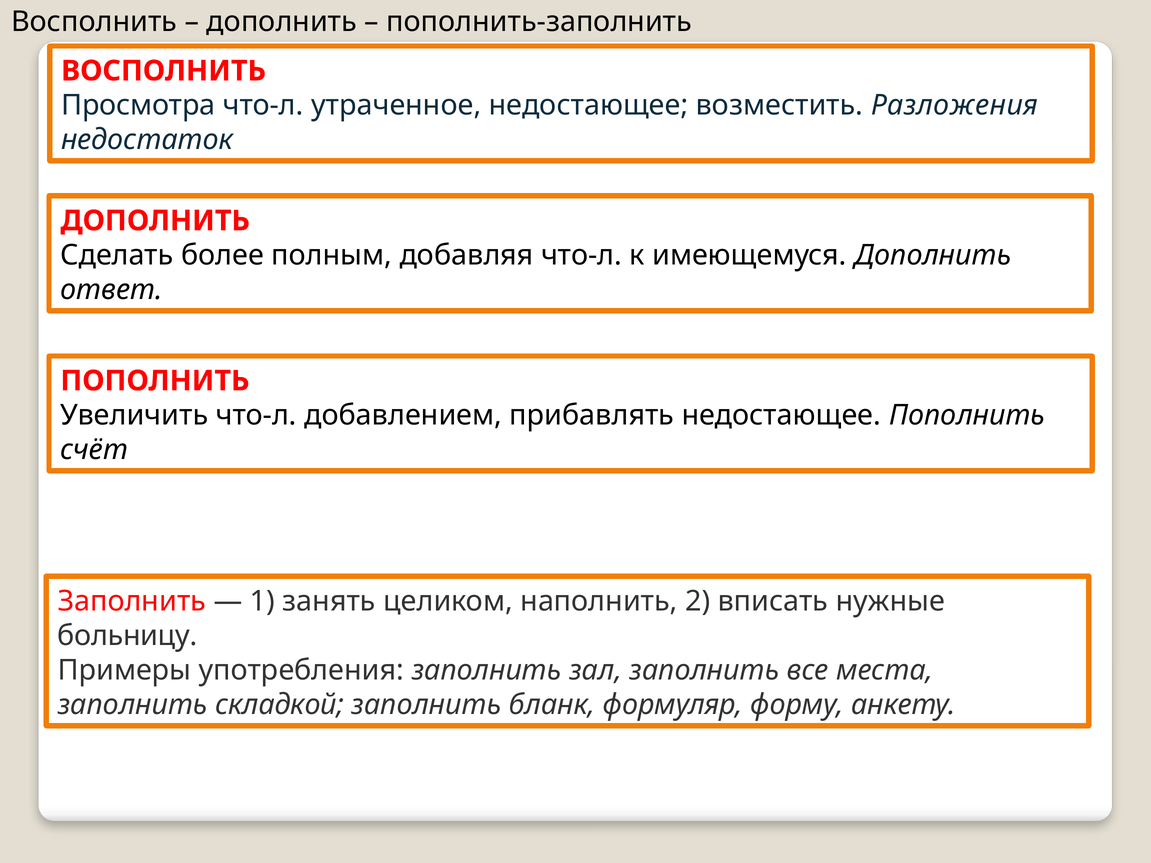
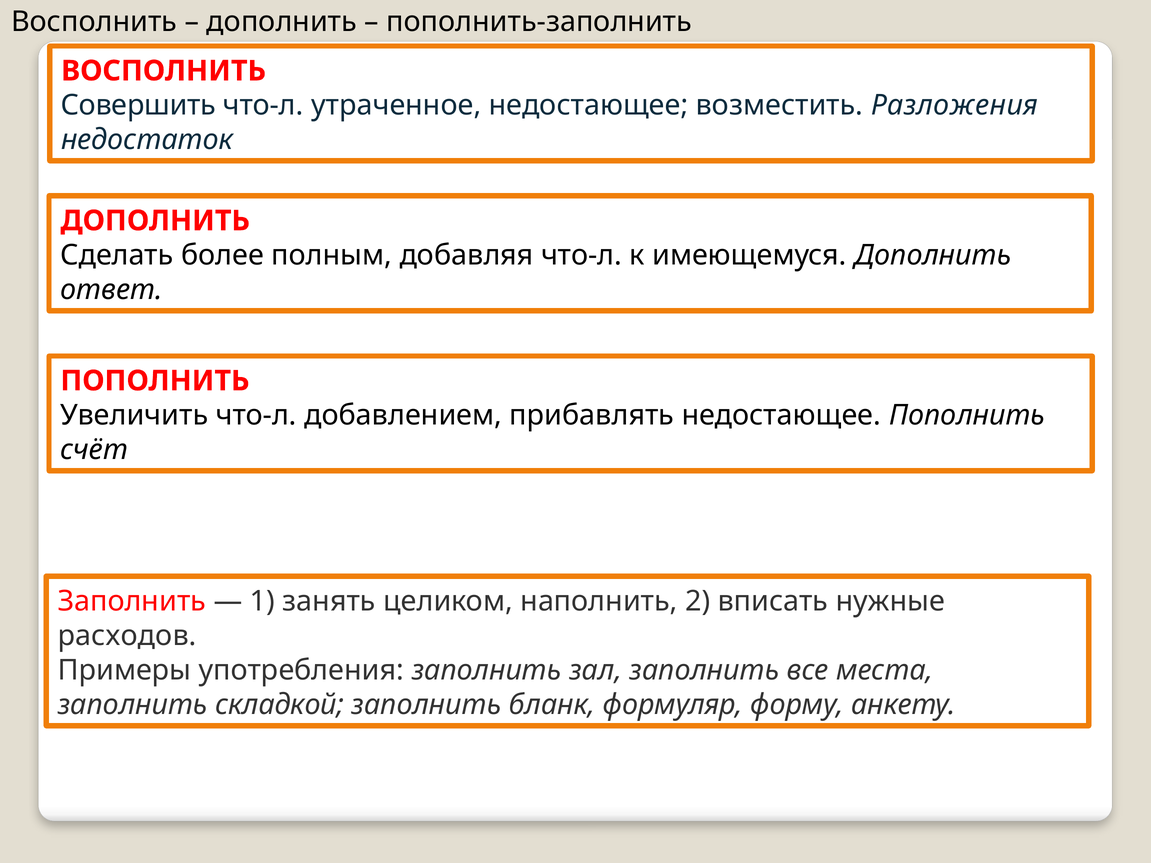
Просмотра: Просмотра -> Совершить (138, 105)
больницу: больницу -> расходов (127, 636)
